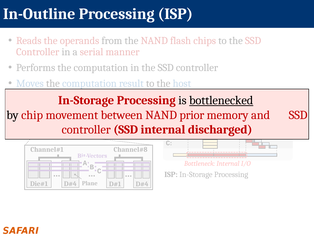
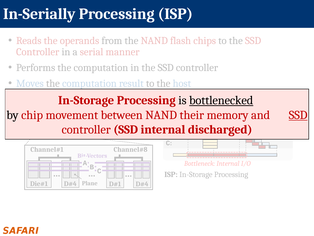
In-Outline: In-Outline -> In-Serially (39, 14)
prior: prior -> their (192, 115)
SSD underline: none -> present (298, 115)
